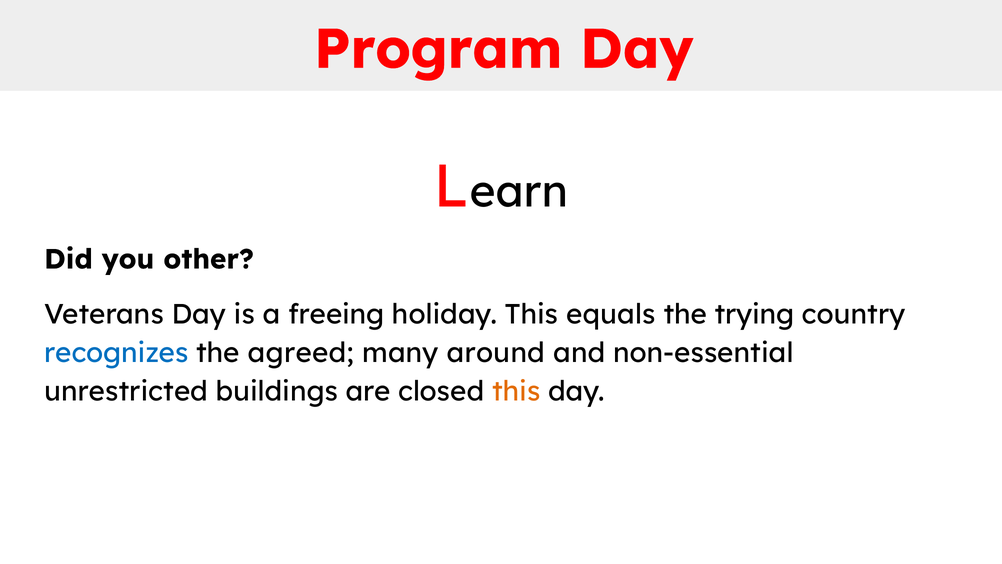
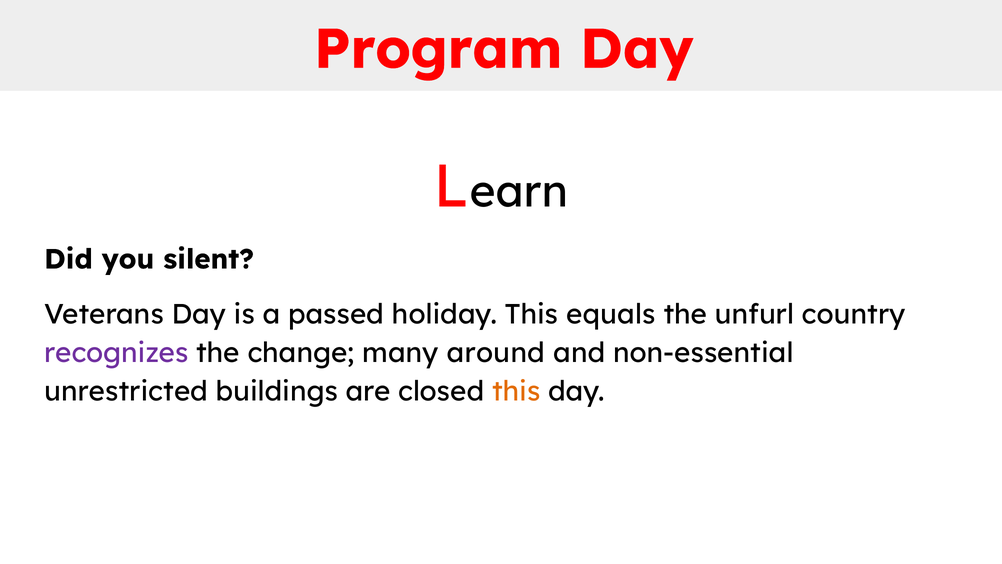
other: other -> silent (209, 259)
freeing: freeing -> passed (336, 314)
trying: trying -> unfurl (755, 314)
recognizes colour: blue -> purple (116, 353)
agreed: agreed -> change (301, 353)
